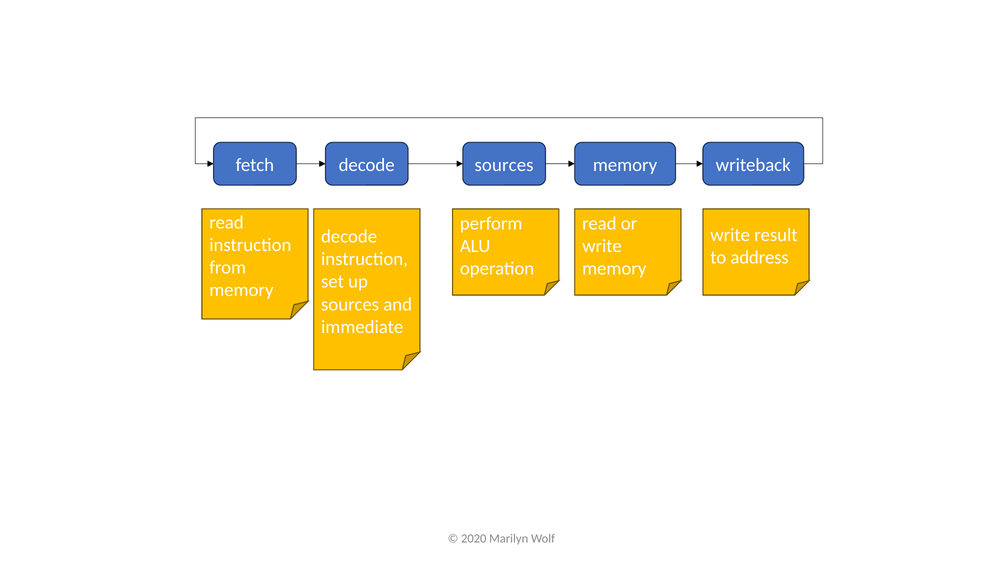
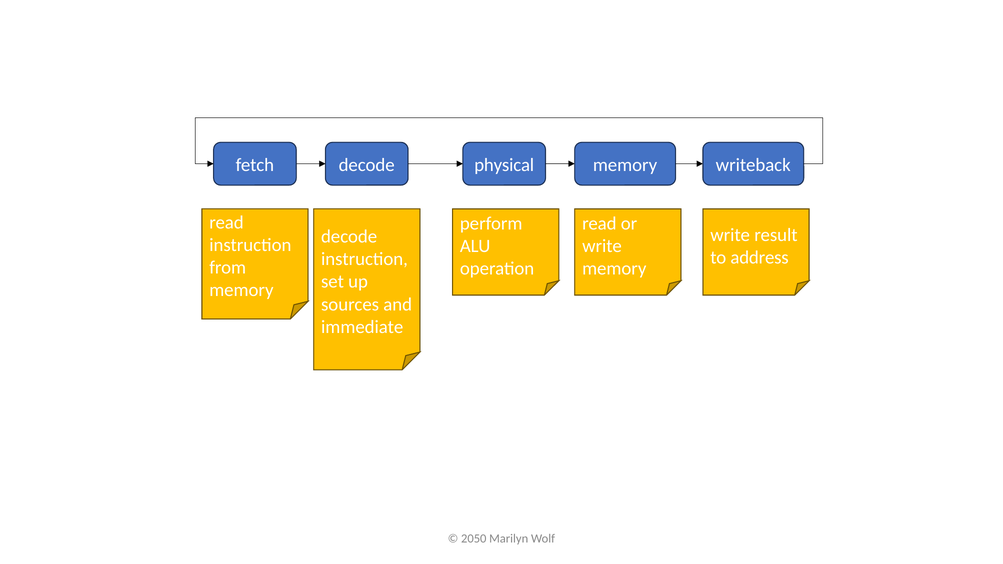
decode sources: sources -> physical (504, 165)
2020: 2020 -> 2050 (474, 539)
